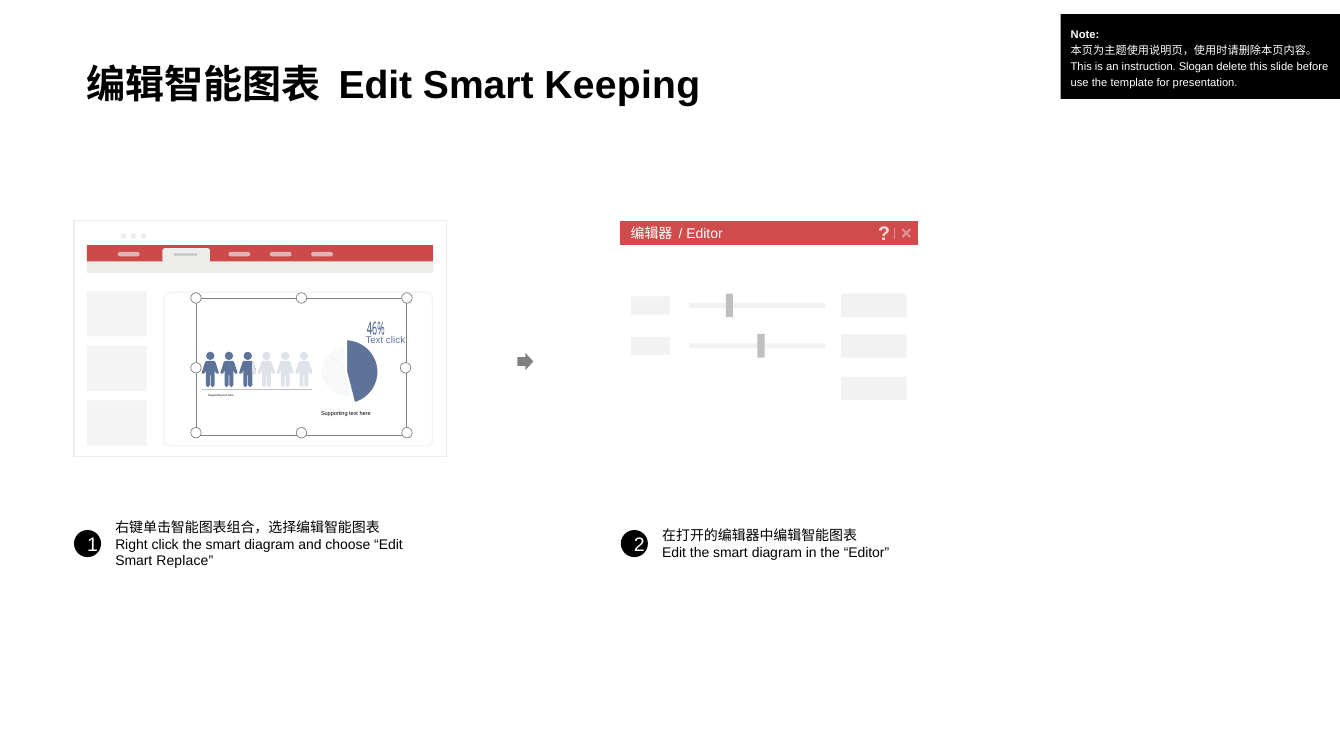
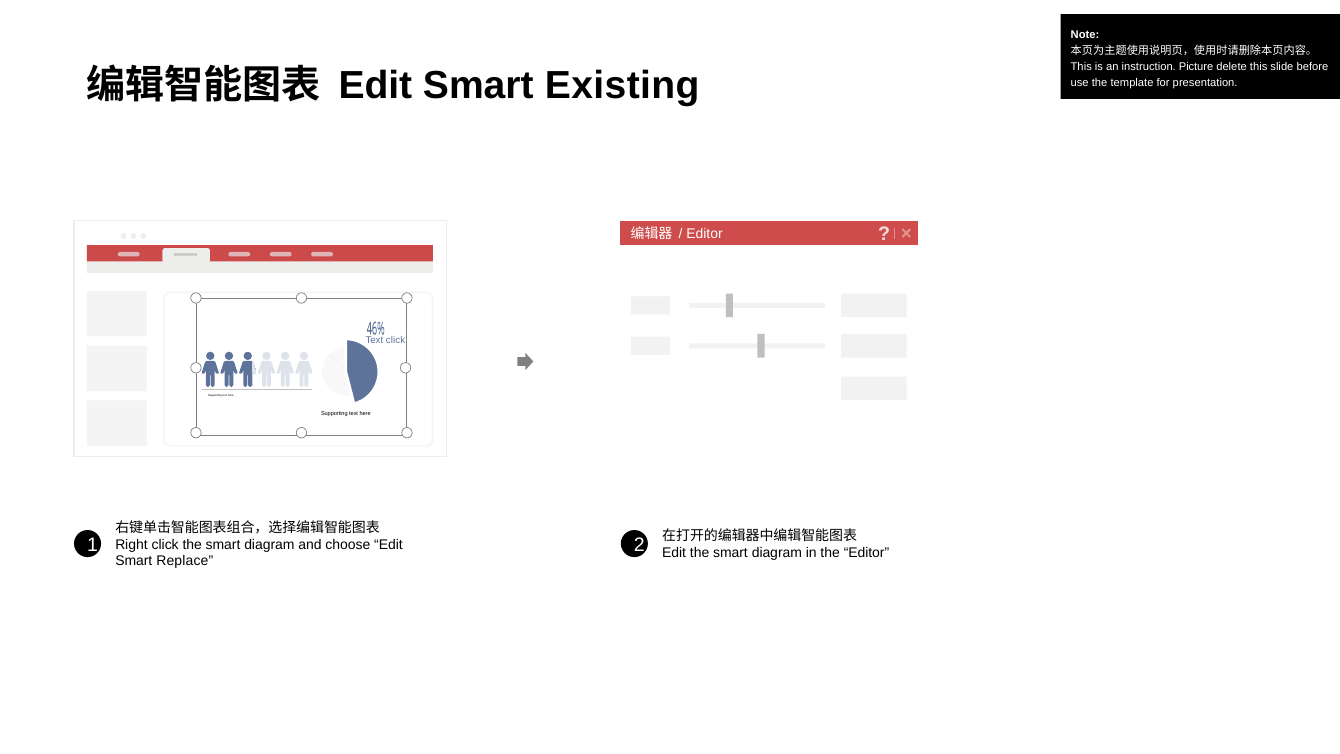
Slogan: Slogan -> Picture (1196, 67)
Keeping: Keeping -> Existing (622, 85)
